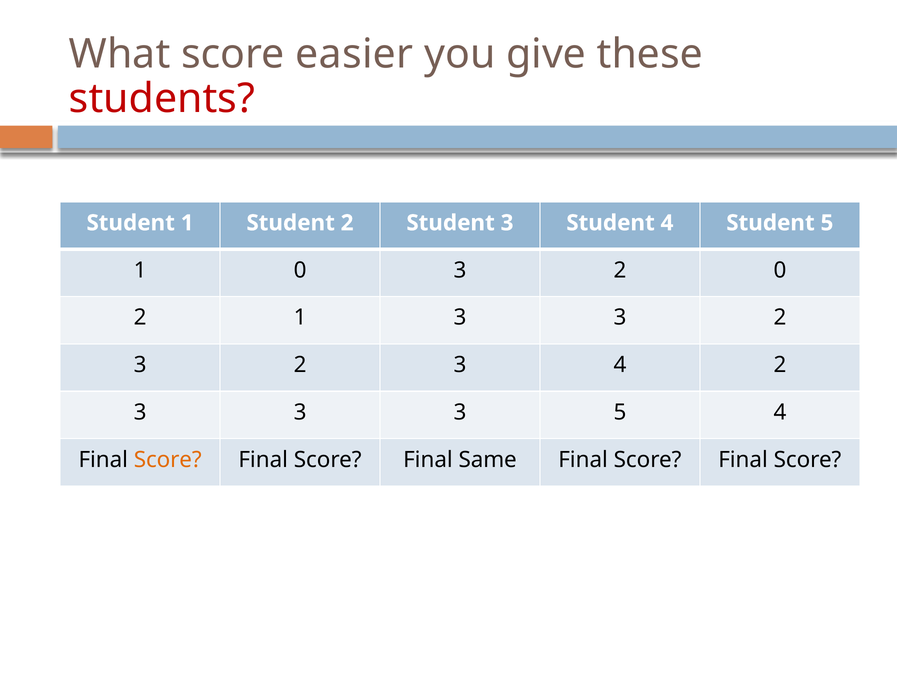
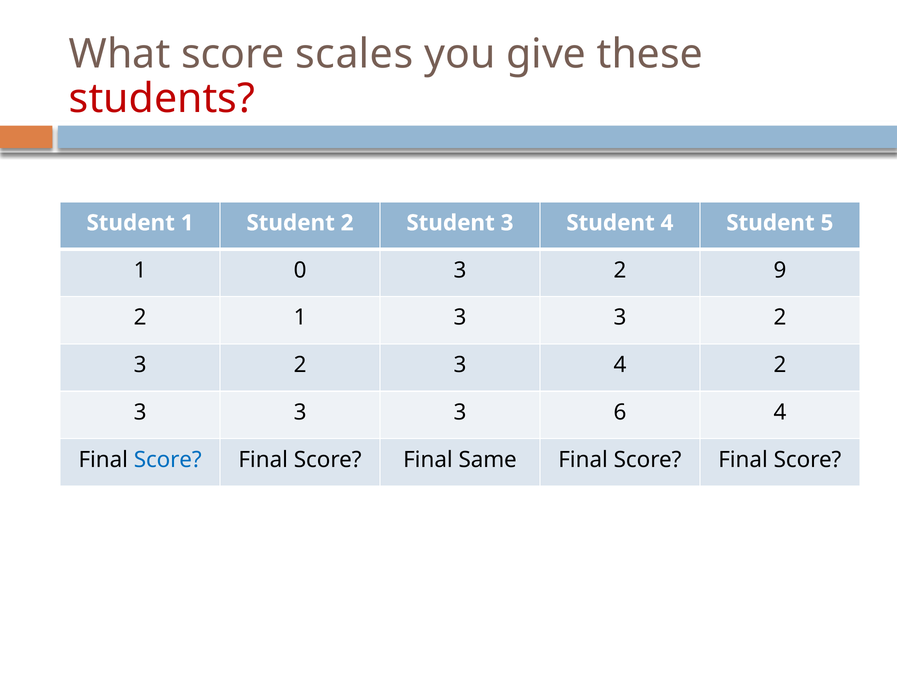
easier: easier -> scales (354, 54)
2 0: 0 -> 9 (780, 270)
3 5: 5 -> 6 (620, 412)
Score colour: orange -> blue (168, 459)
